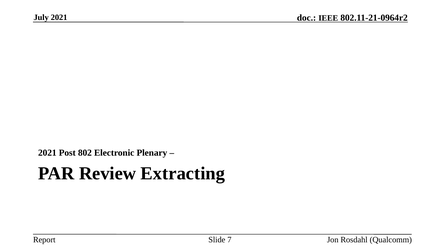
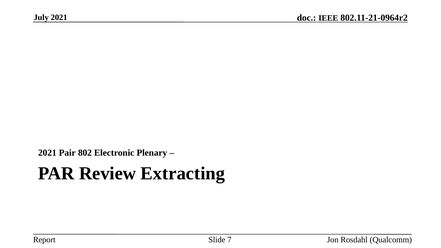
Post: Post -> Pair (67, 153)
